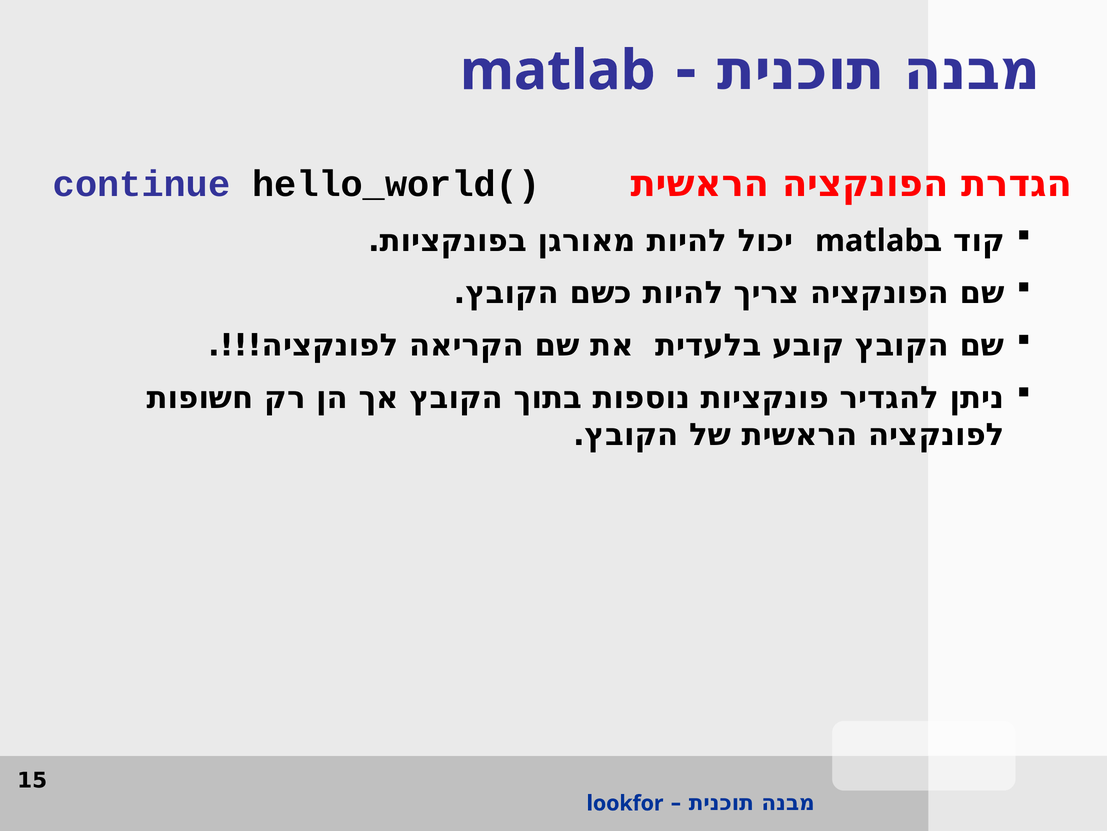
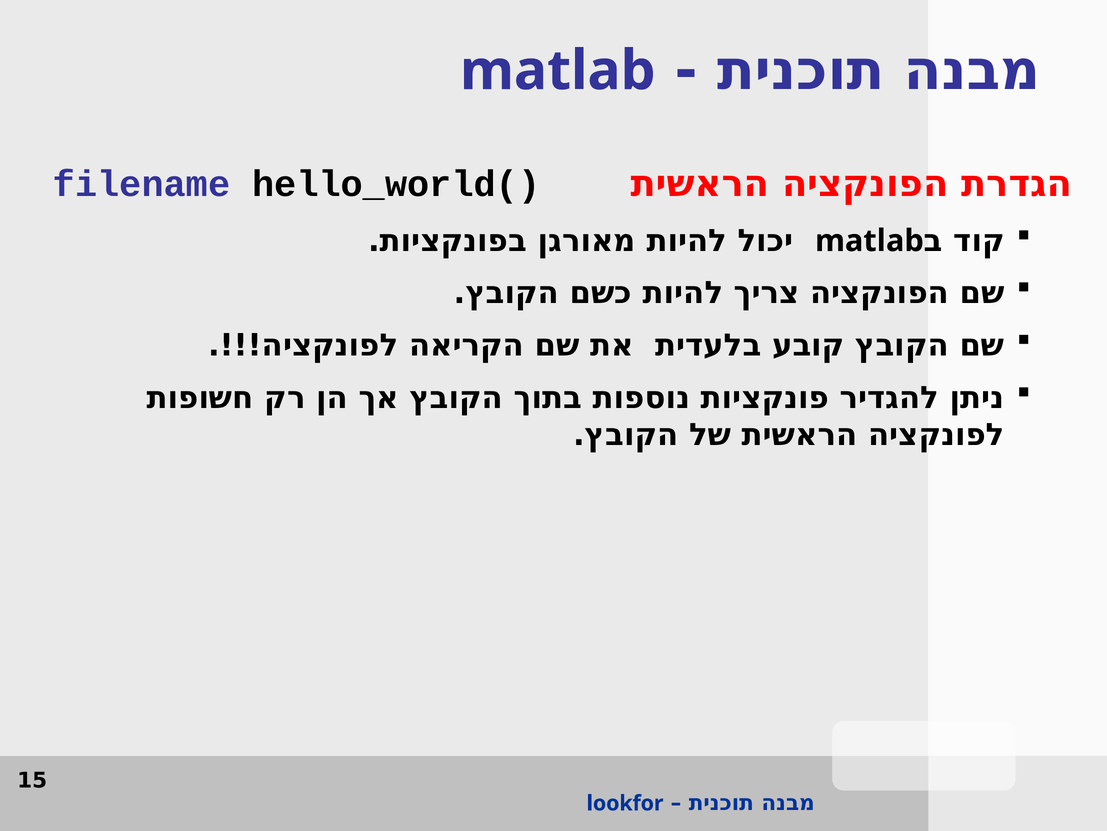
continue: continue -> filename (142, 184)
